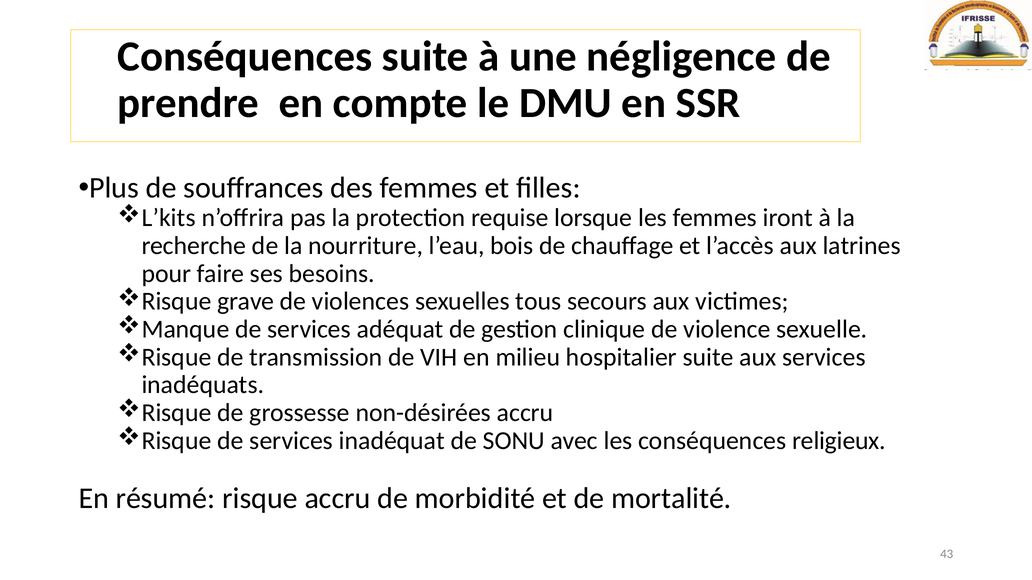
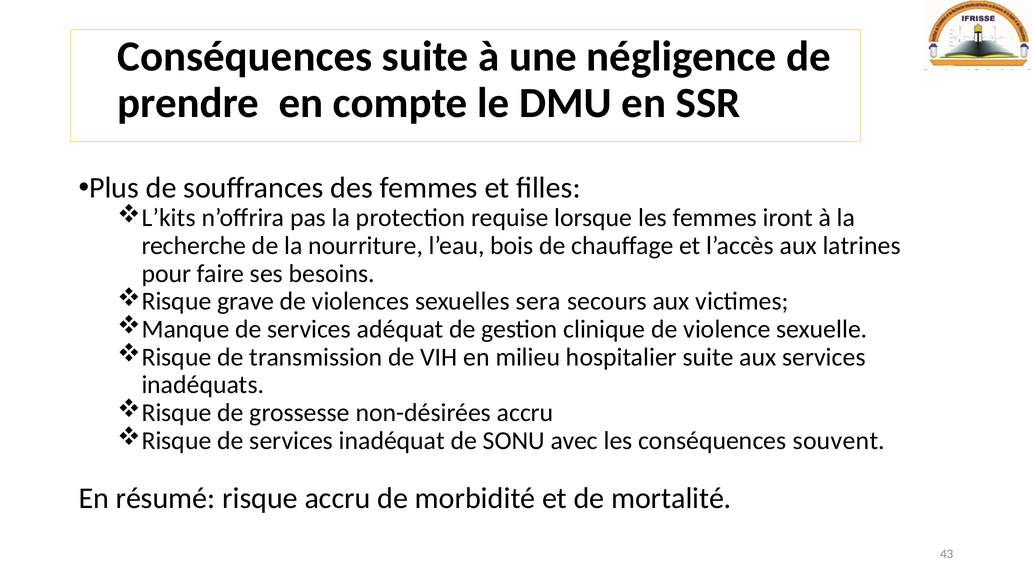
tous: tous -> sera (538, 302)
religieux: religieux -> souvent (839, 441)
